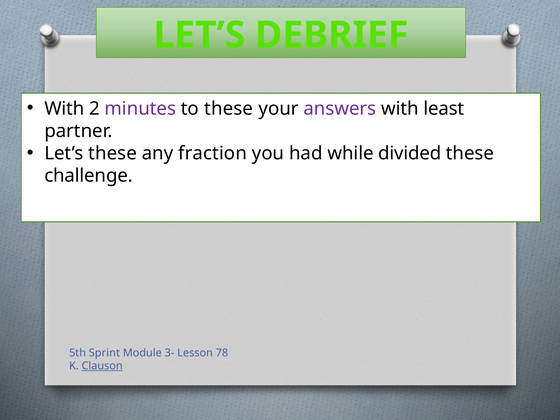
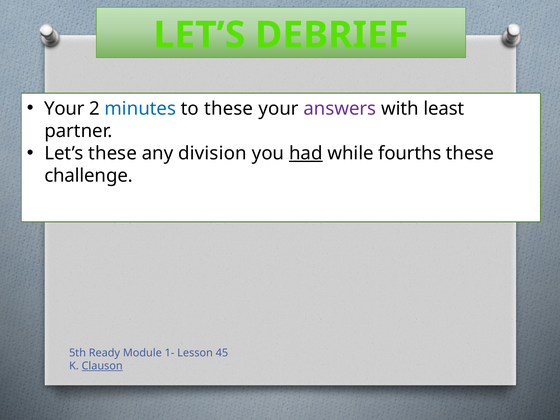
With: With -> Your (64, 109)
minutes colour: purple -> blue (140, 109)
fraction: fraction -> division (213, 153)
had underline: none -> present (306, 153)
divided: divided -> fourths (410, 153)
Sprint: Sprint -> Ready (104, 353)
3-: 3- -> 1- (169, 353)
78: 78 -> 45 (222, 353)
